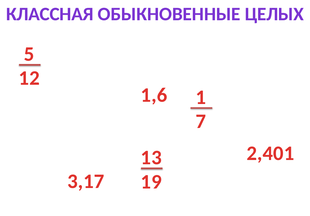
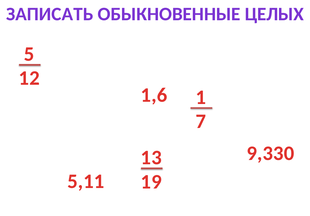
КЛАССНАЯ: КЛАССНАЯ -> ЗАПИСАТЬ (50, 14)
2,401: 2,401 -> 9,330 (270, 153)
3,17: 3,17 -> 5,11 (86, 181)
